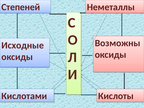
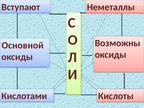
Степеней: Степеней -> Вступают (21, 7)
Исходные: Исходные -> Основной (23, 45)
